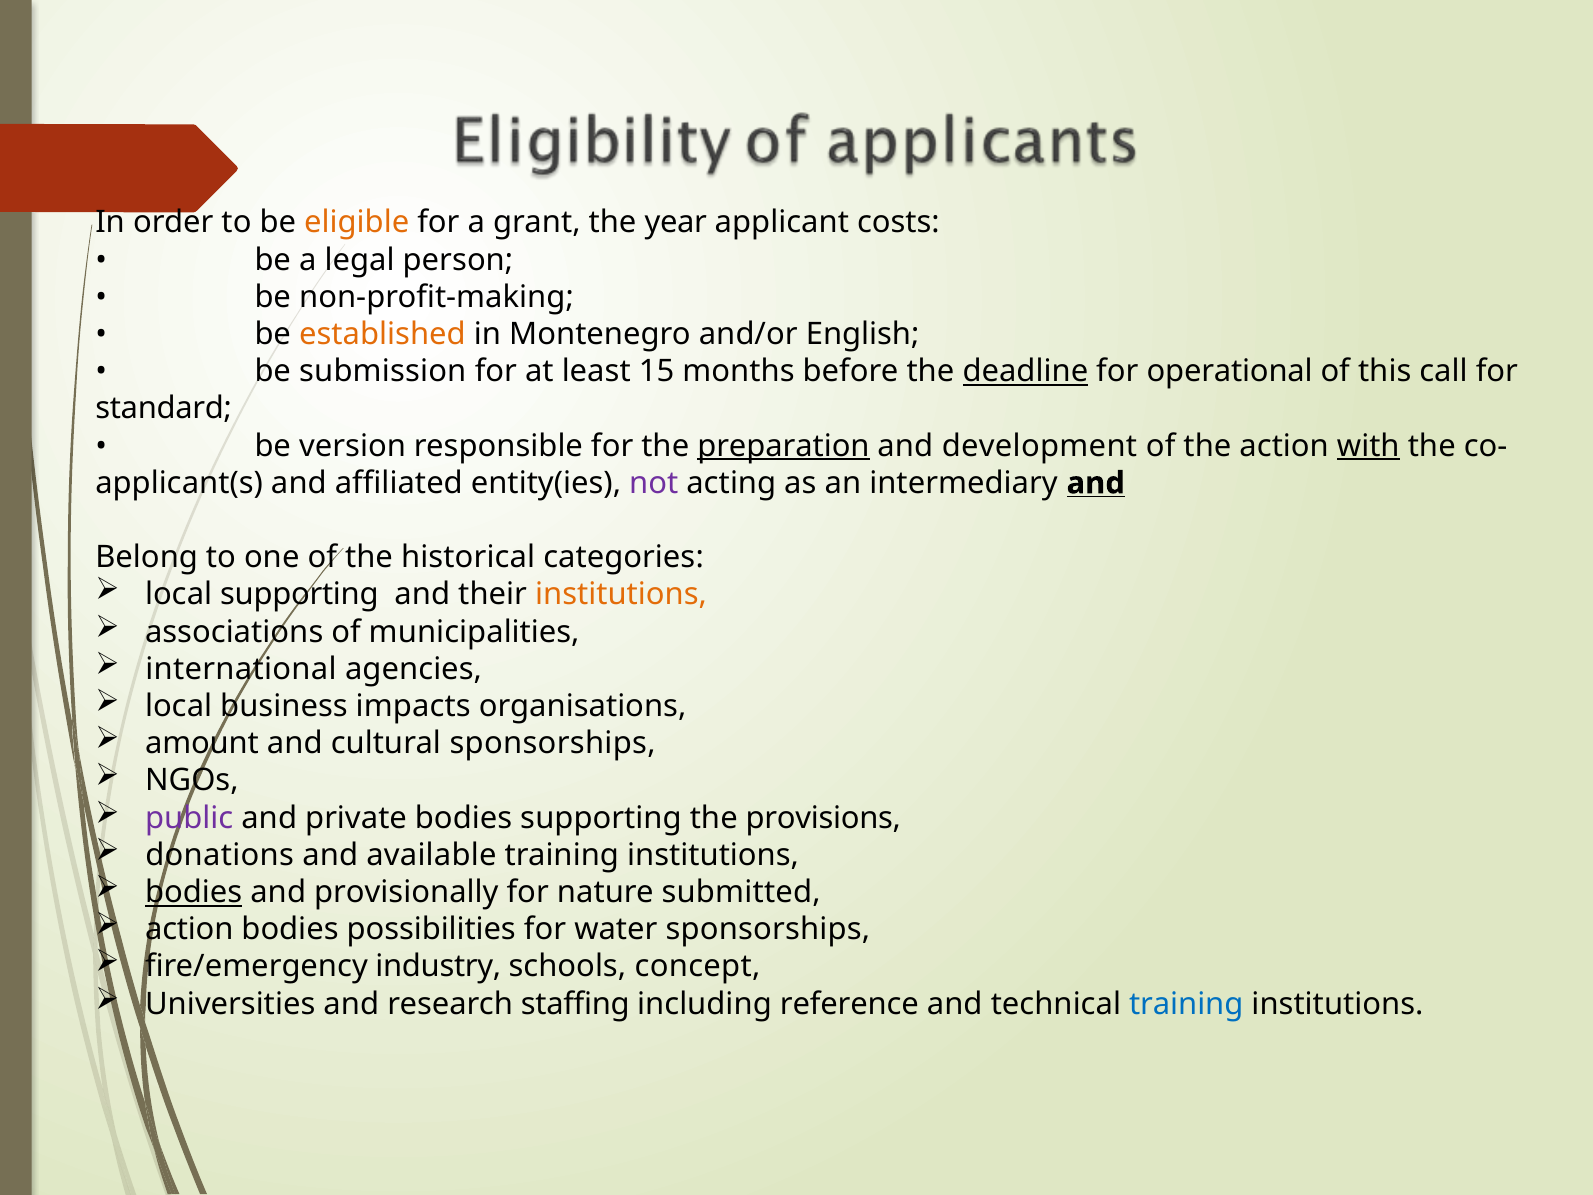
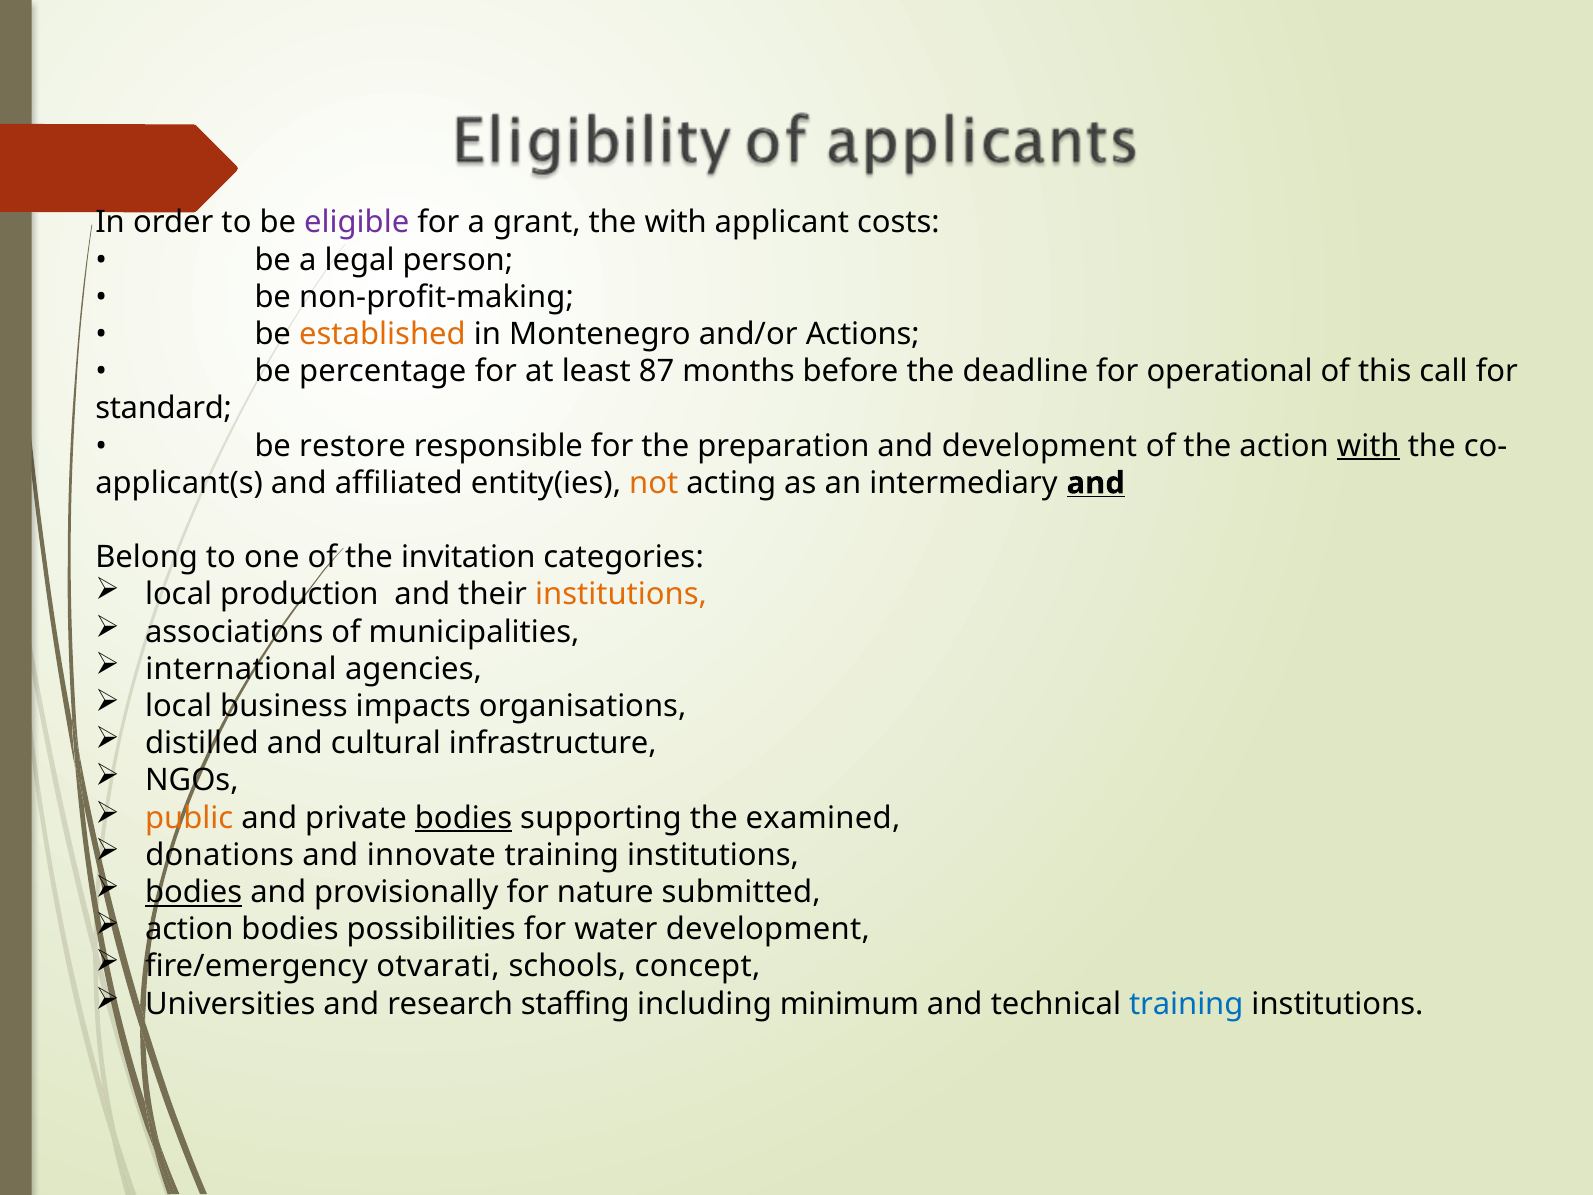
eligible colour: orange -> purple (357, 223)
the year: year -> with (676, 223)
English: English -> Actions (863, 334)
submission: submission -> percentage (383, 371)
15: 15 -> 87 (657, 371)
deadline underline: present -> none (1025, 371)
version: version -> restore (352, 446)
preparation underline: present -> none (783, 446)
not colour: purple -> orange (654, 483)
historical: historical -> invitation (468, 557)
local supporting: supporting -> production (299, 595)
amount: amount -> distilled (202, 743)
cultural sponsorships: sponsorships -> infrastructure (553, 743)
public colour: purple -> orange (189, 818)
bodies underline: none -> present (464, 818)
provisions: provisions -> examined (823, 818)
available: available -> innovate (431, 855)
water sponsorships: sponsorships -> development (768, 929)
industry: industry -> otvarati (438, 967)
reference: reference -> minimum (849, 1004)
